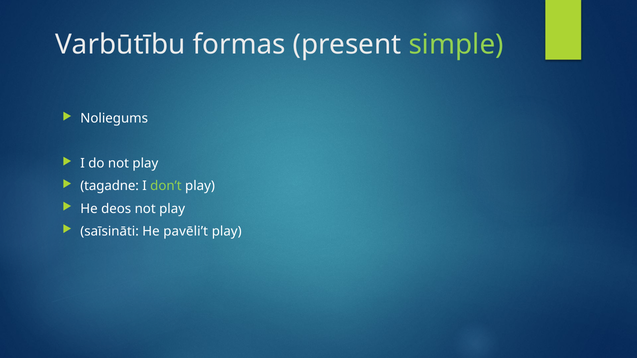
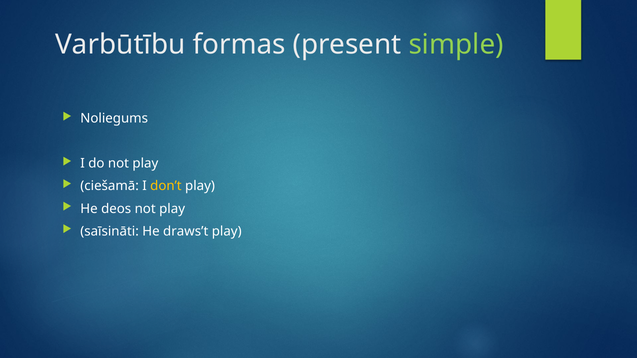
tagadne: tagadne -> ciešamā (110, 186)
don’t colour: light green -> yellow (166, 186)
pavēli’t: pavēli’t -> draws’t (186, 231)
